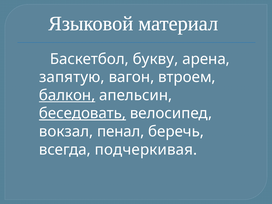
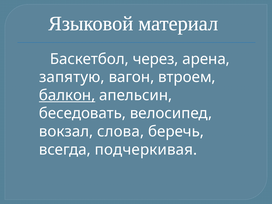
букву: букву -> через (156, 59)
беседовать underline: present -> none (82, 113)
пенал: пенал -> слова (121, 132)
